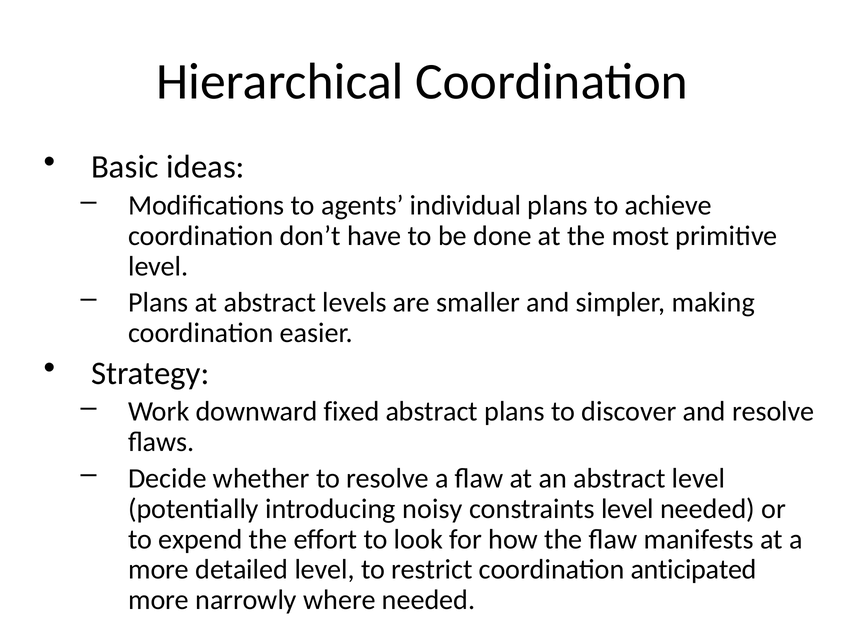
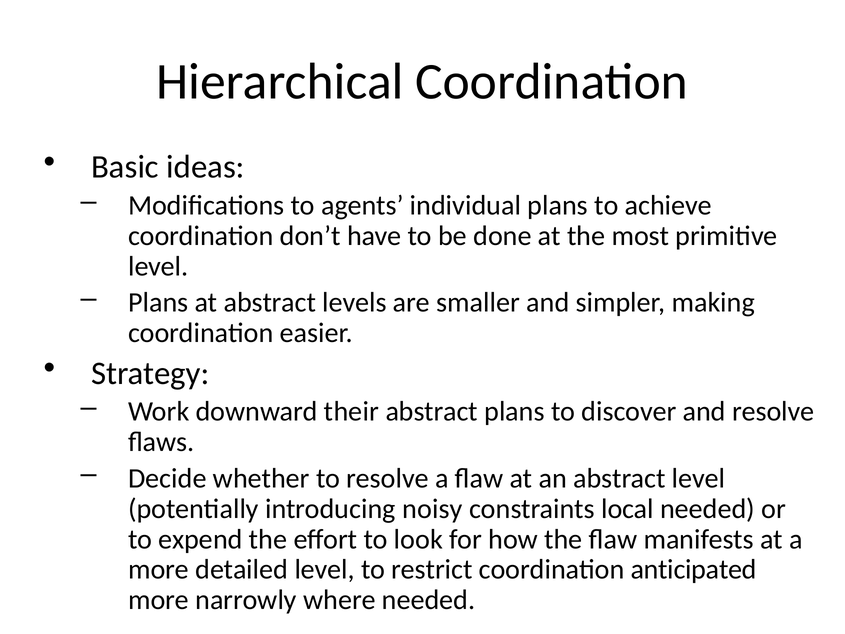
fixed: fixed -> their (352, 411)
constraints level: level -> local (627, 509)
